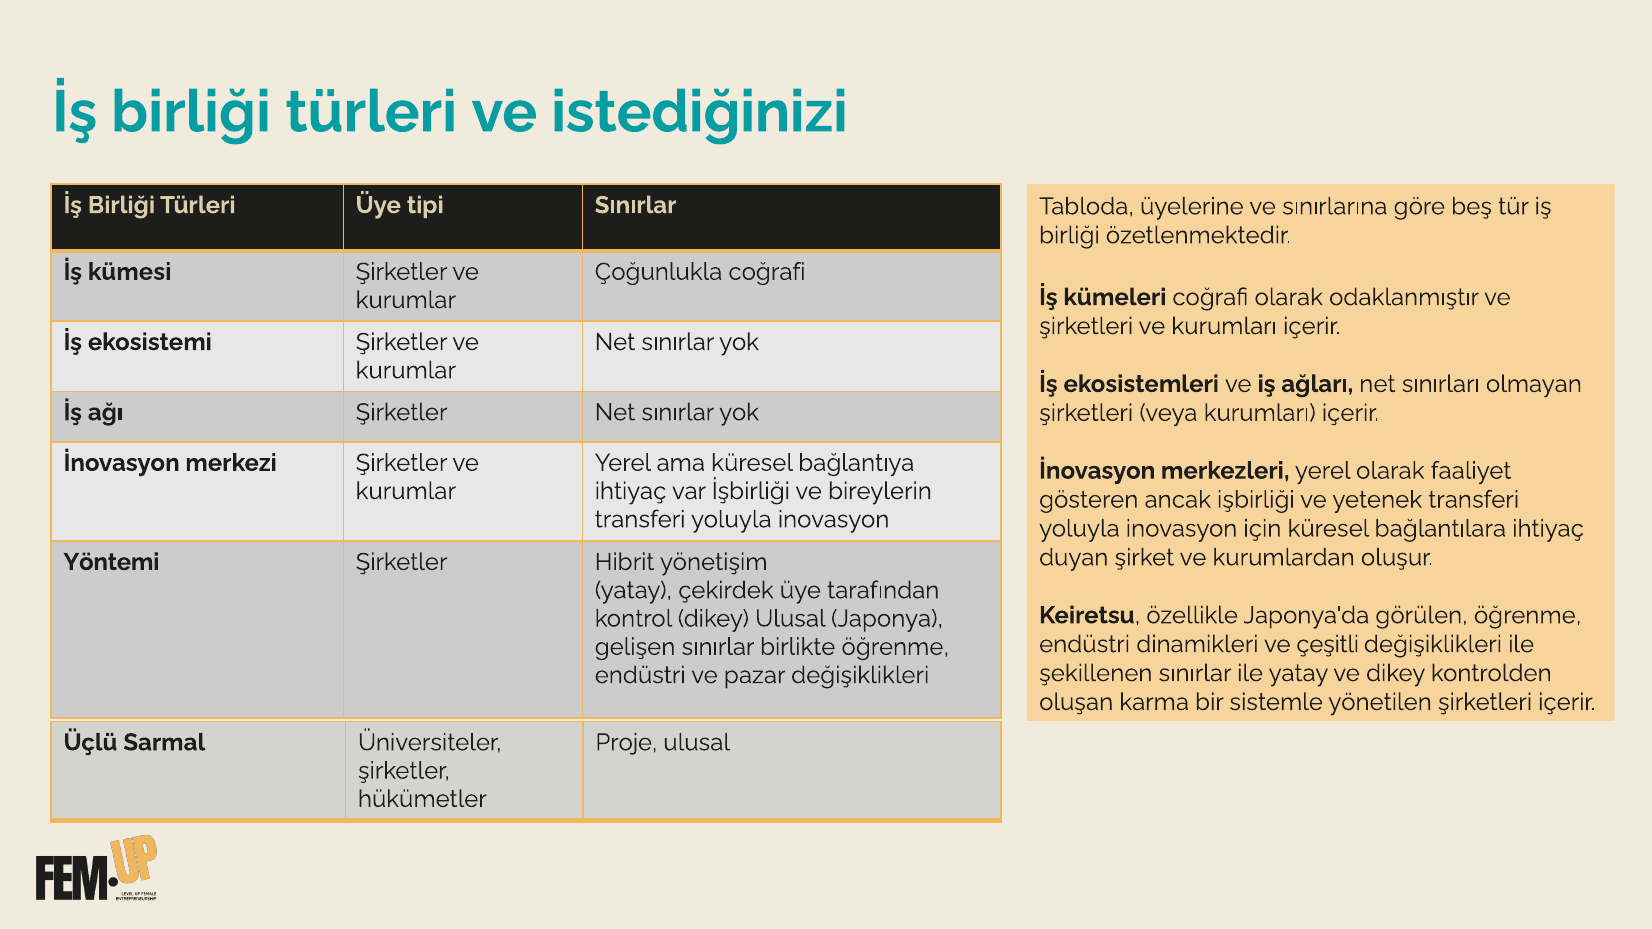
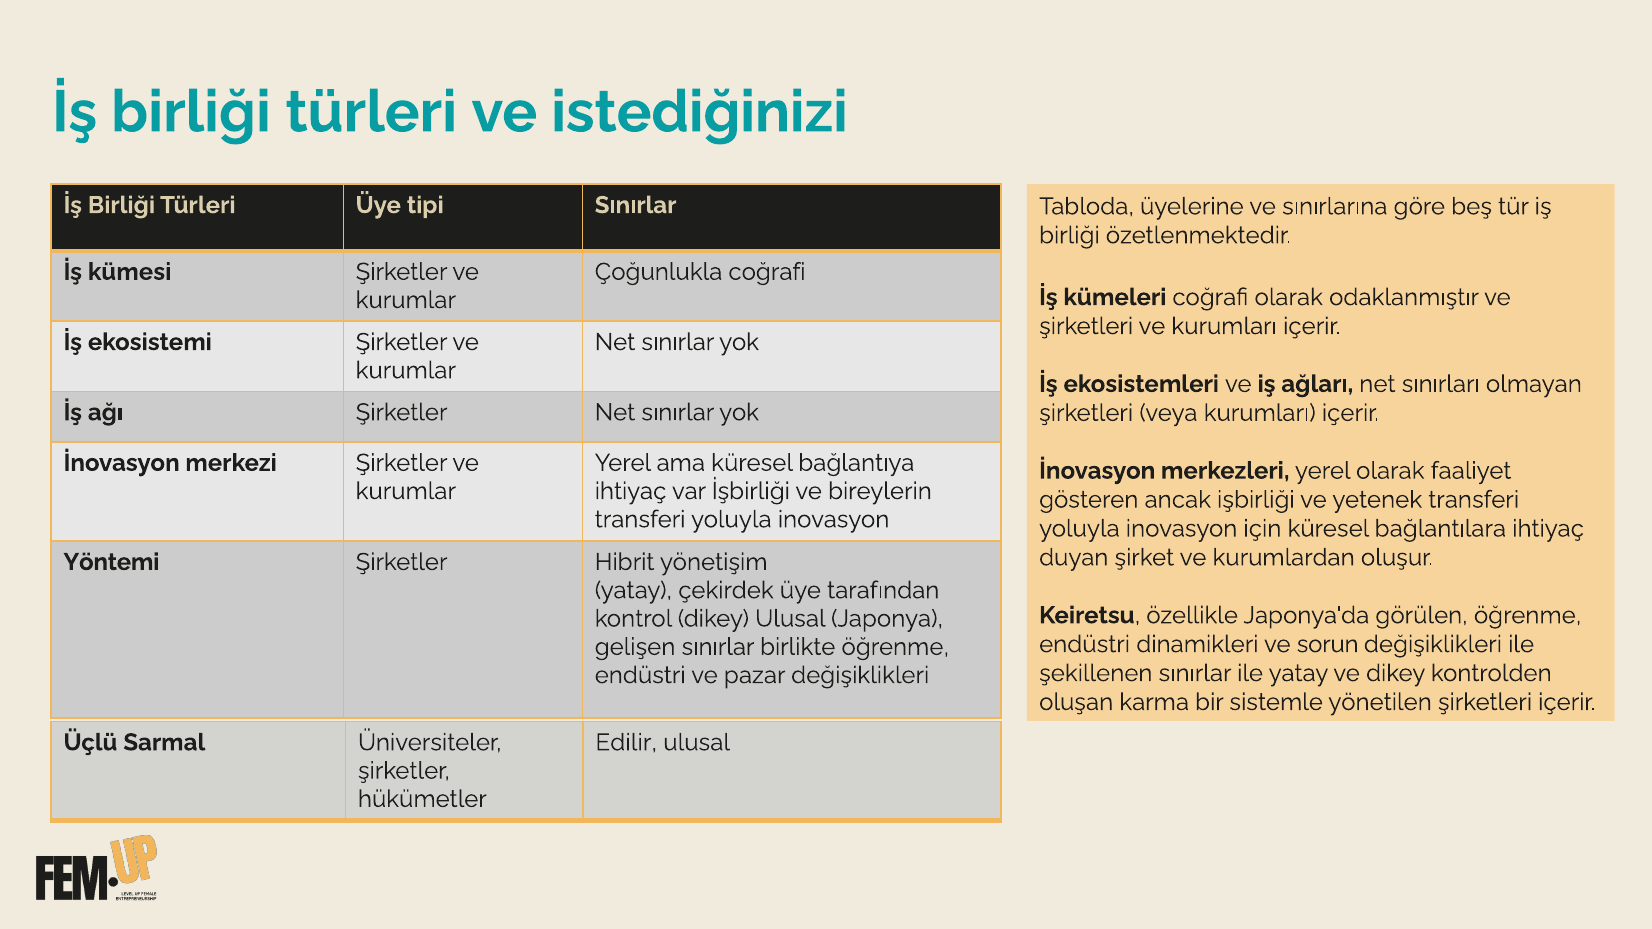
çeşitli: çeşitli -> sorun (1328, 644)
Proje: Proje -> Edilir (626, 743)
